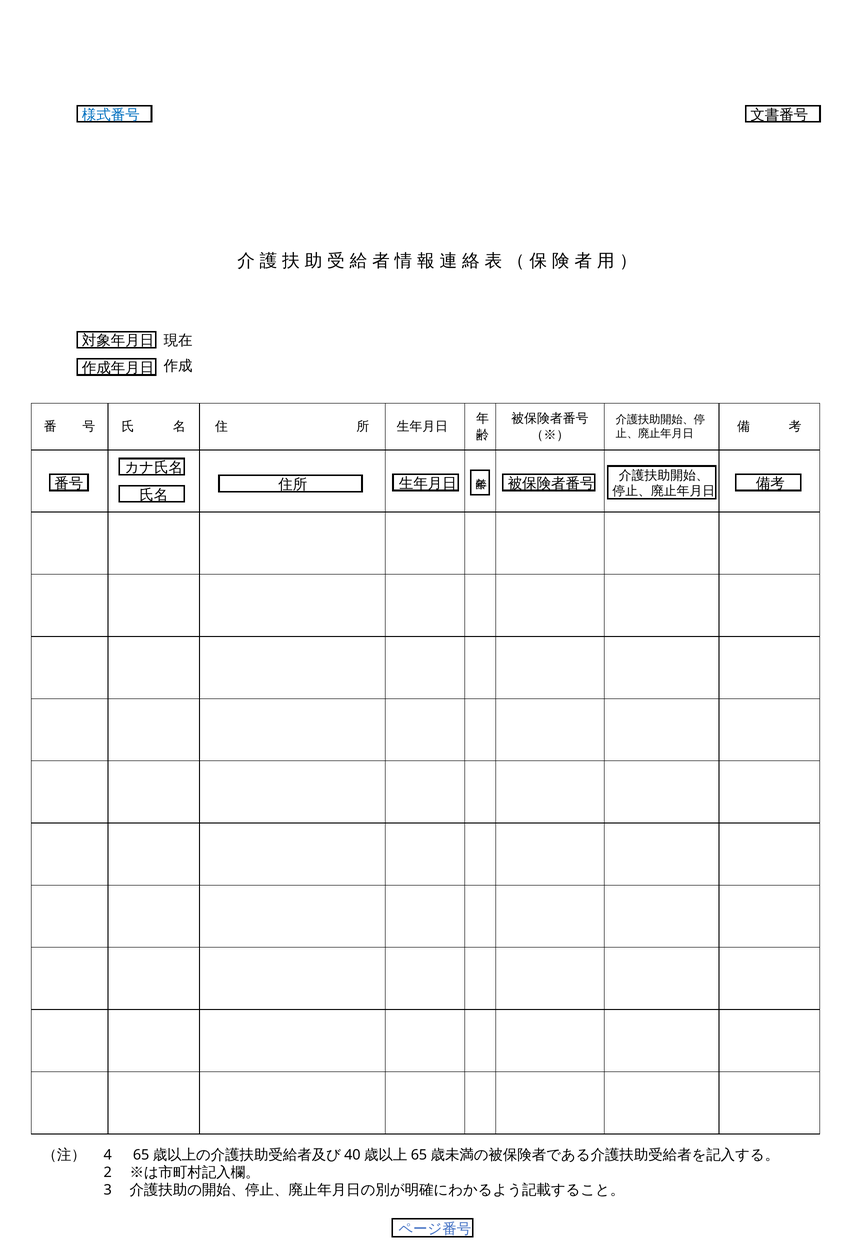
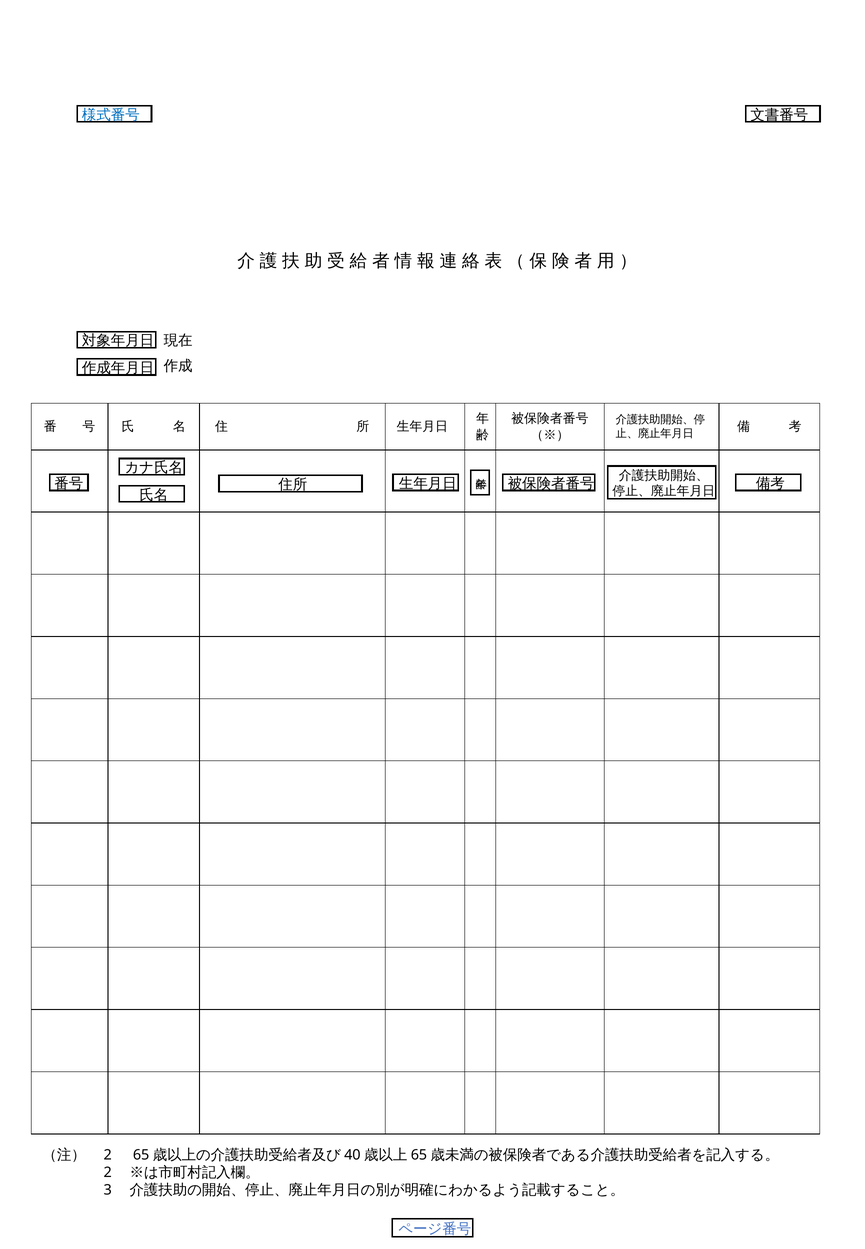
4: 4 -> 2 (108, 1156)
